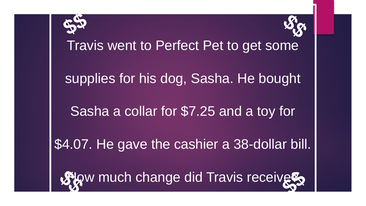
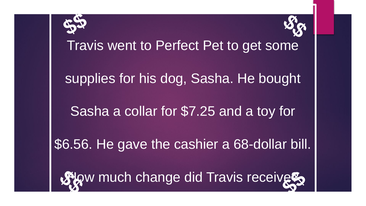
$4.07: $4.07 -> $6.56 (73, 144)
38-dollar: 38-dollar -> 68-dollar (260, 144)
